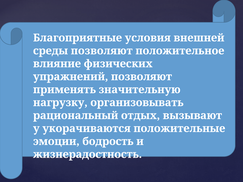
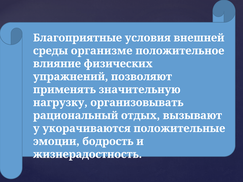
среды позволяют: позволяют -> организме (102, 51)
